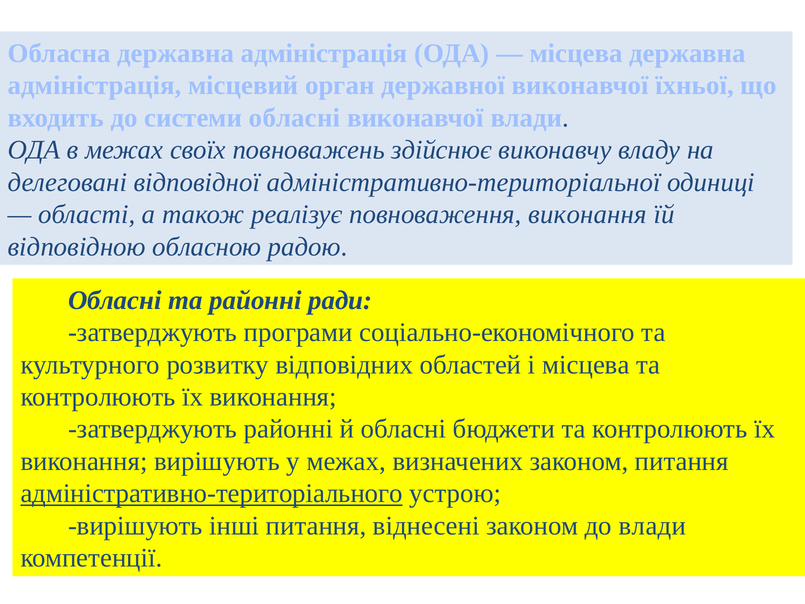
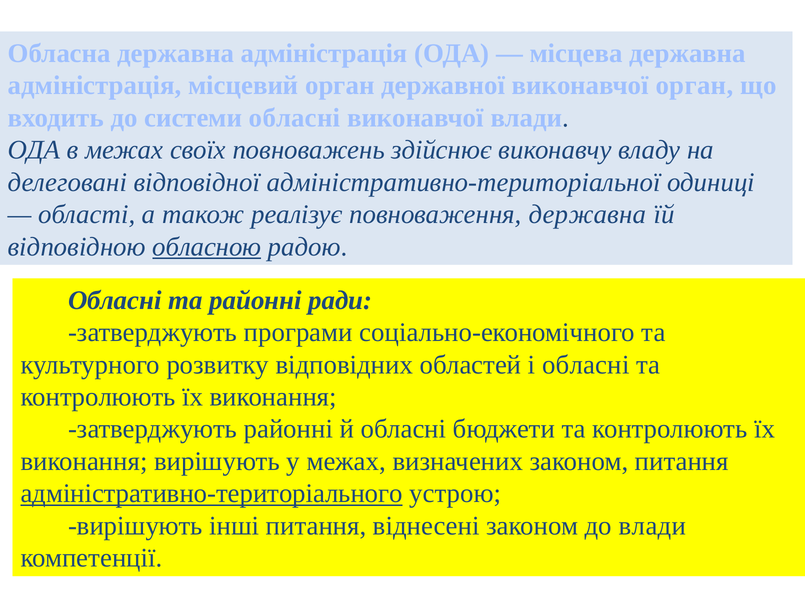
виконавчої їхньої: їхньої -> орган (695, 86)
повноваження виконання: виконання -> державна (588, 214)
обласною underline: none -> present (207, 247)
і місцева: місцева -> обласні (586, 365)
